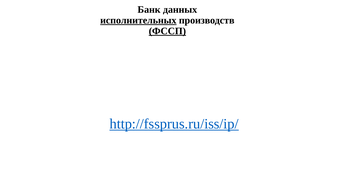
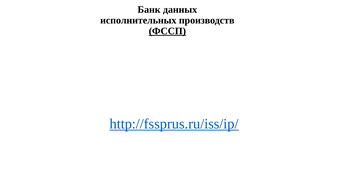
исполнительных underline: present -> none (138, 20)
